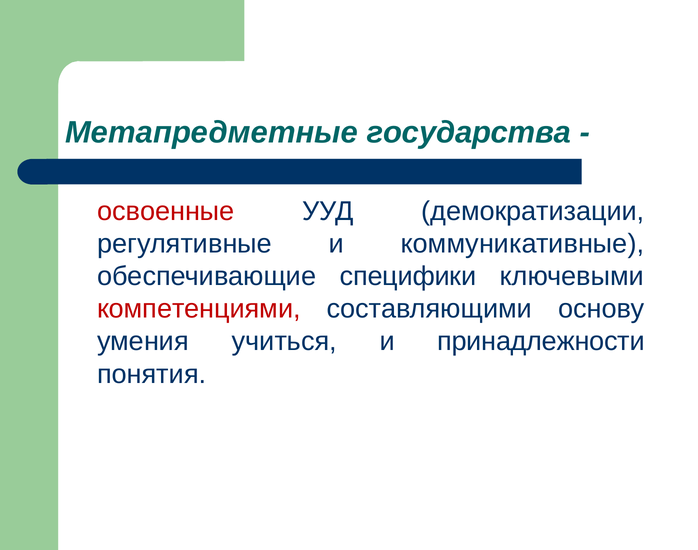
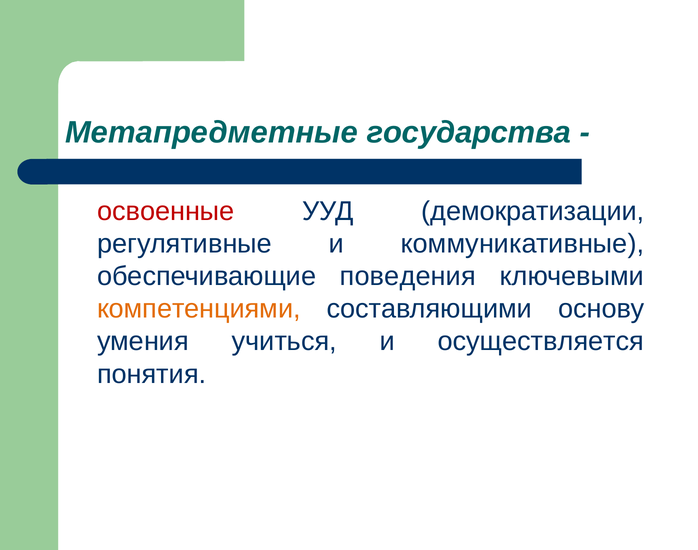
специфики: специфики -> поведения (408, 276)
компетенциями colour: red -> orange (199, 309)
принадлежности: принадлежности -> осуществляется (541, 341)
